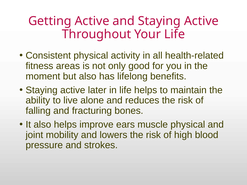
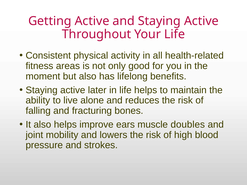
muscle physical: physical -> doubles (188, 125)
